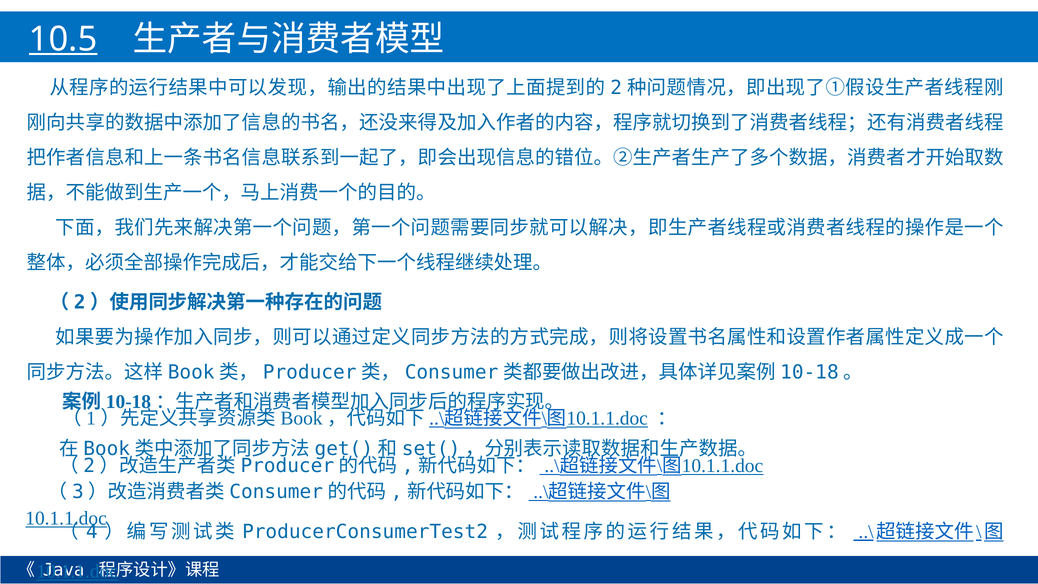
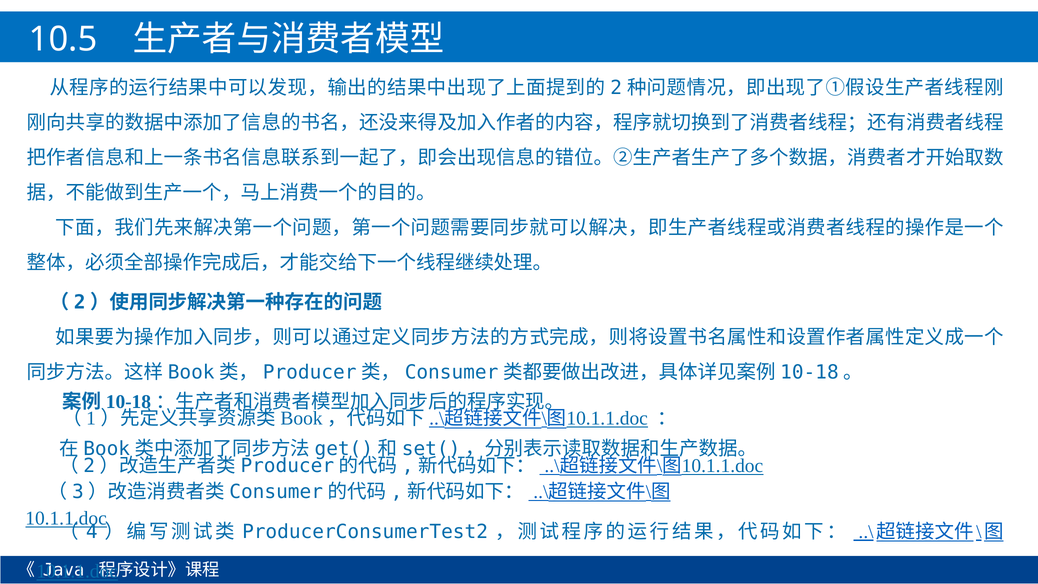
10.5 underline: present -> none (63, 39)
